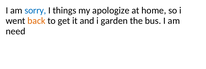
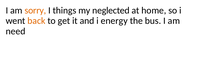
sorry colour: blue -> orange (35, 10)
apologize: apologize -> neglected (111, 10)
garden: garden -> energy (114, 21)
